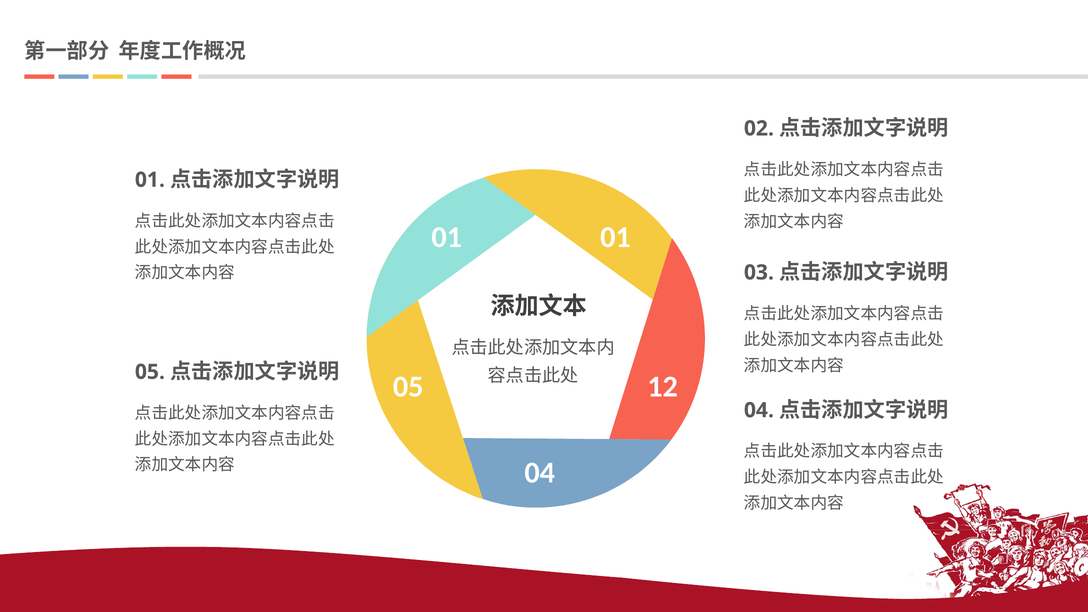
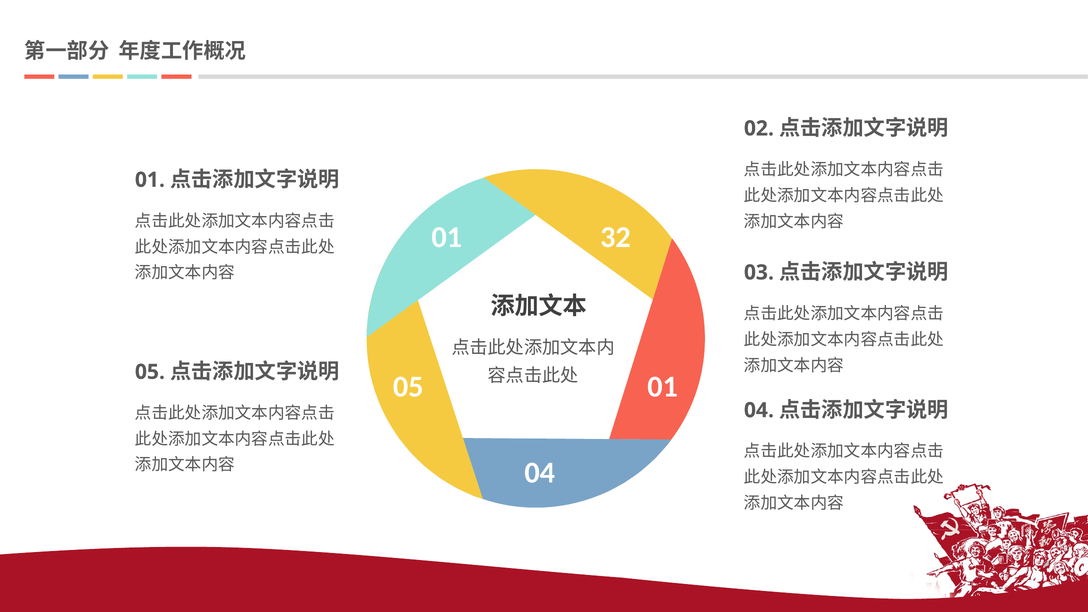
01 01: 01 -> 32 (615, 237)
05 12: 12 -> 01 (663, 387)
